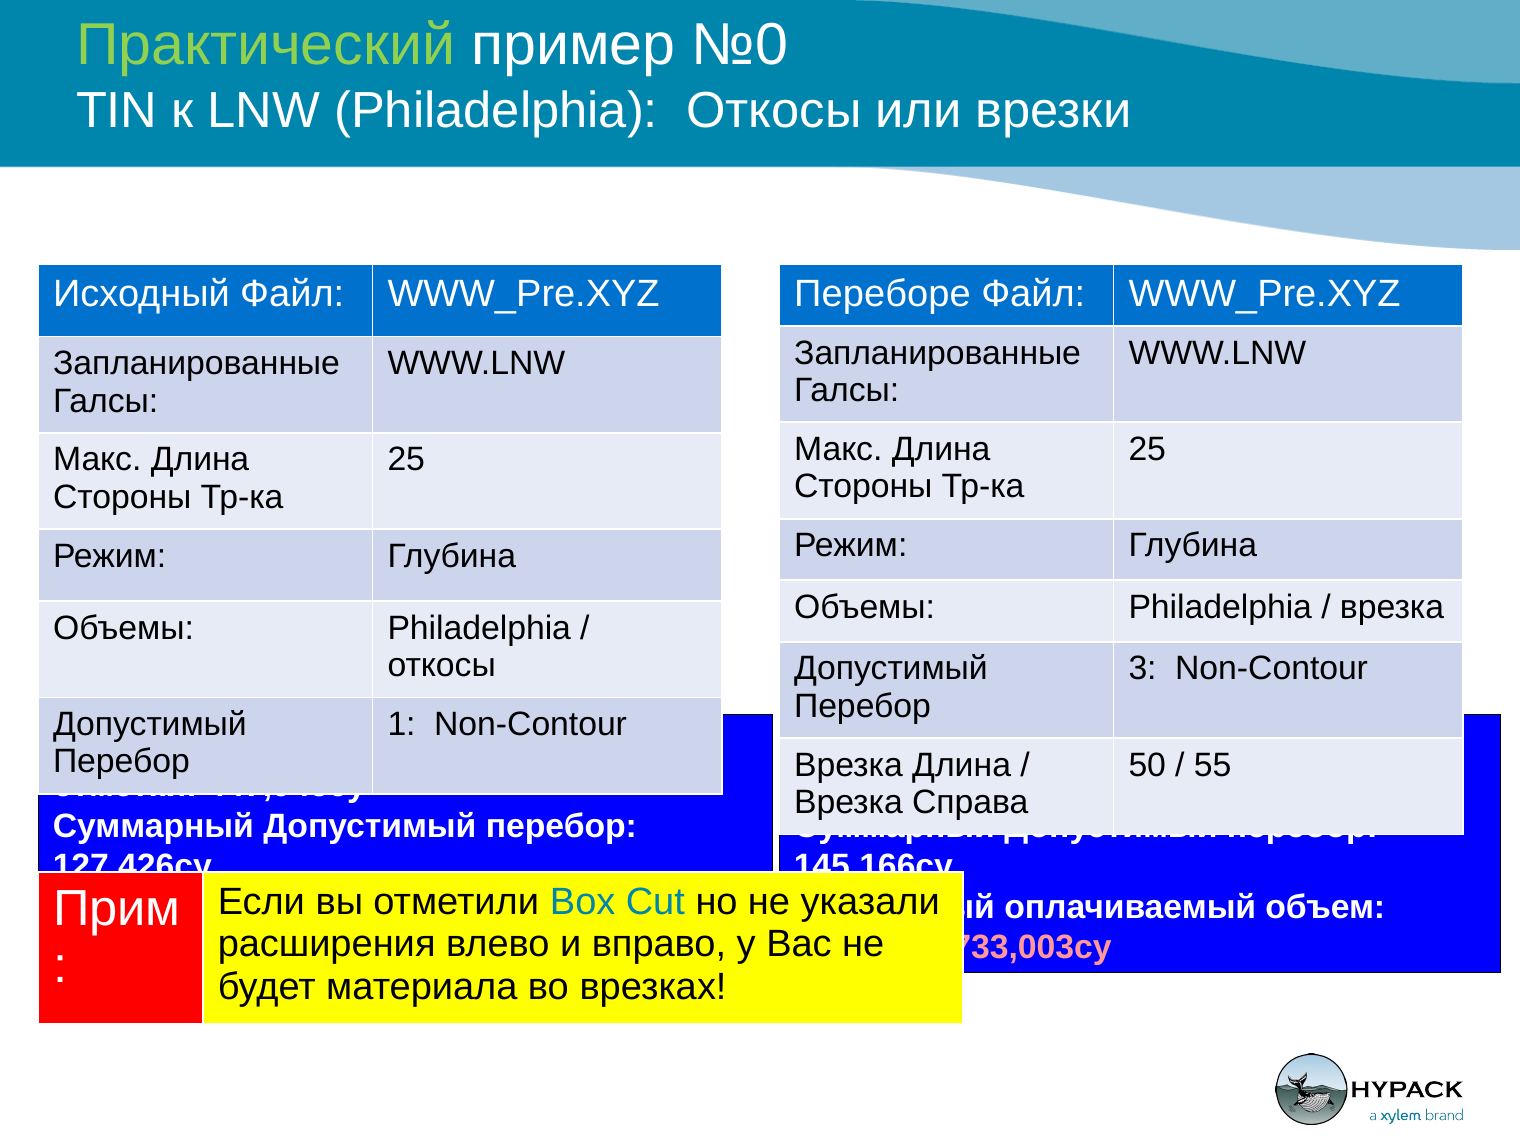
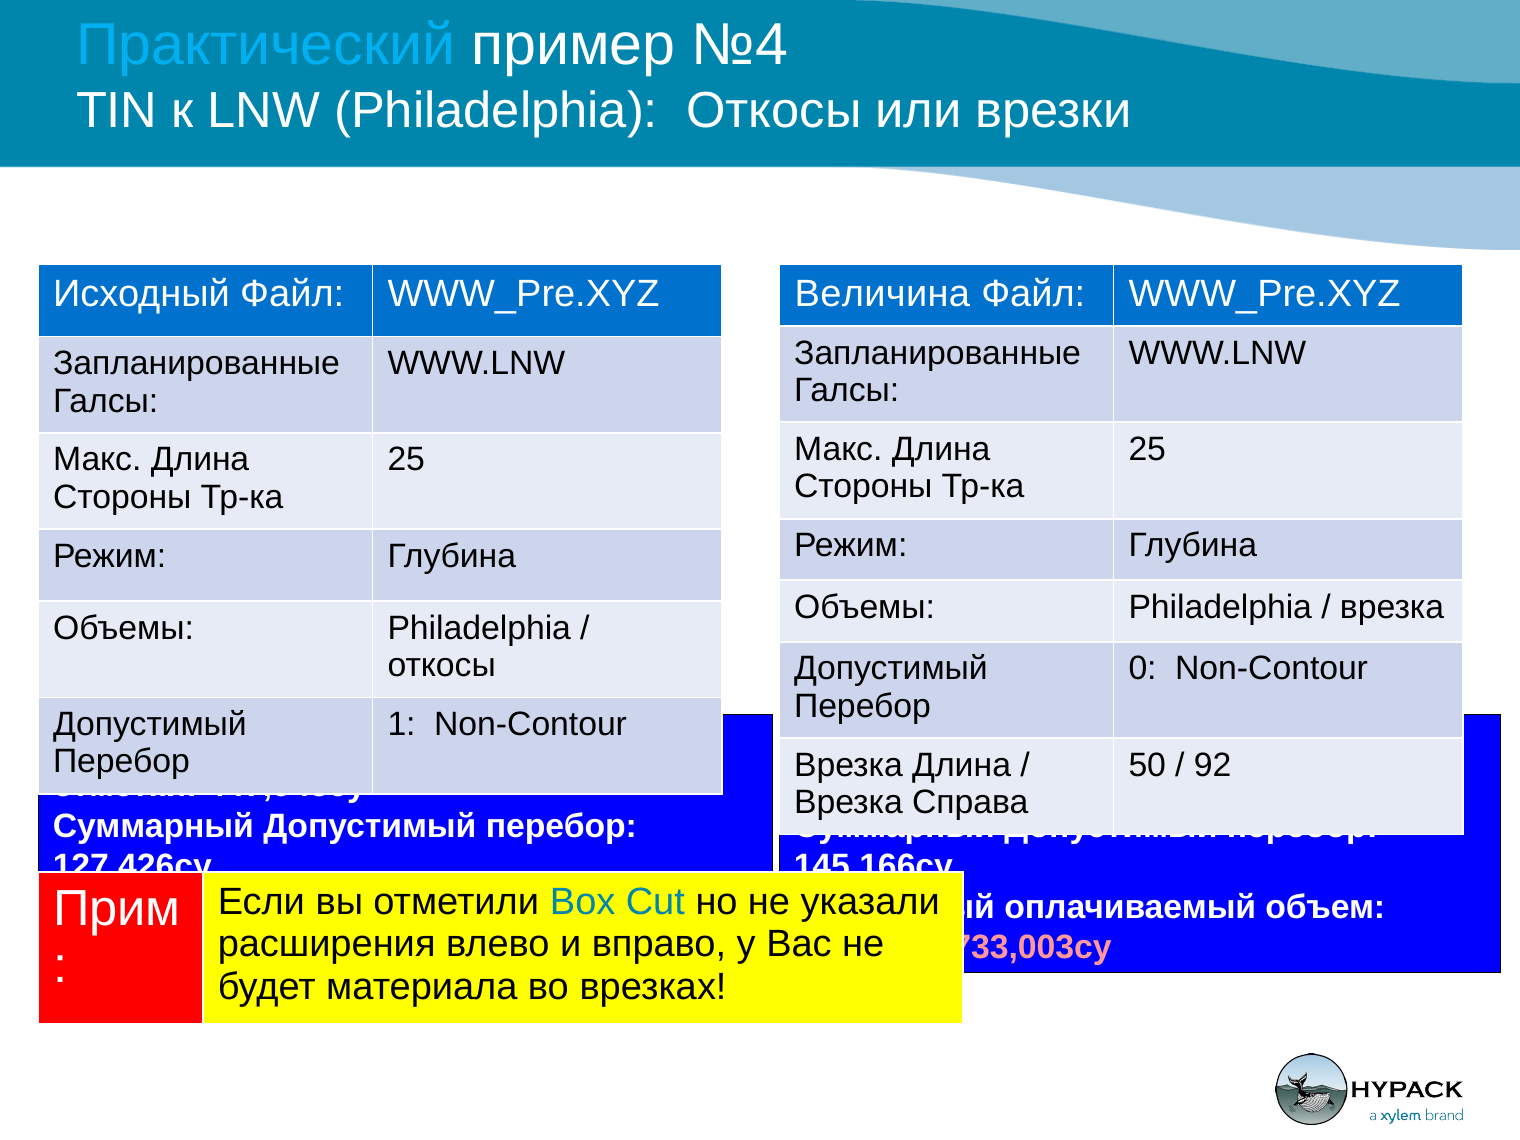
Практический colour: light green -> light blue (266, 45)
№0: №0 -> №4 (740, 45)
Переборе: Переборе -> Величина (882, 294)
3: 3 -> 0 (1143, 669)
55: 55 -> 92 (1213, 765)
